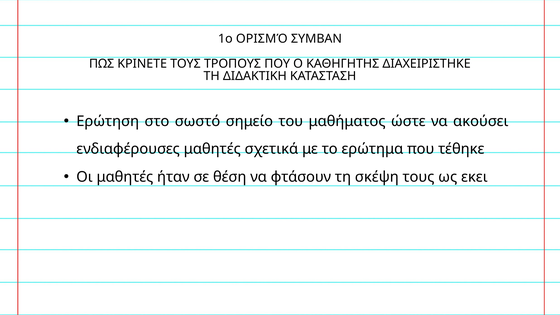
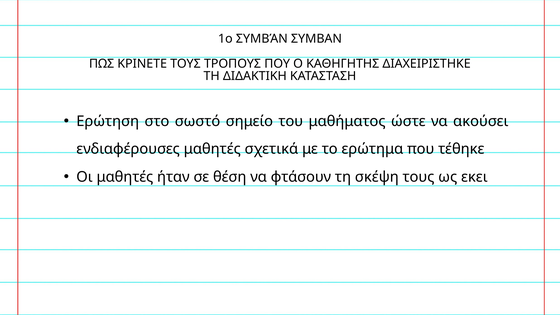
ΟΡΙΣΜΌ: ΟΡΙΣΜΌ -> ΣΥΜΒΆΝ (262, 39)
